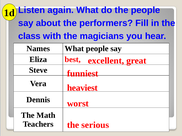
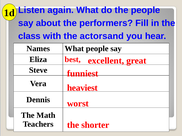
magicians: magicians -> actorsand (102, 36)
serious: serious -> shorter (95, 125)
